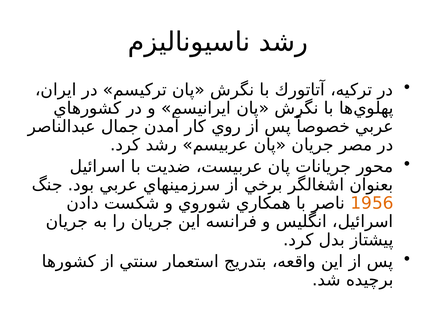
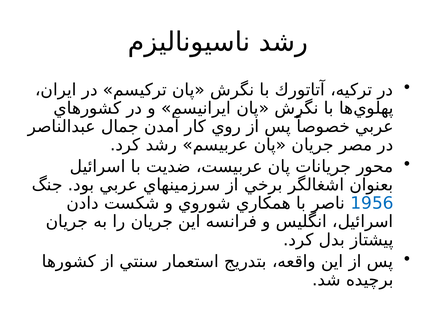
1956 colour: orange -> blue (372, 203)
